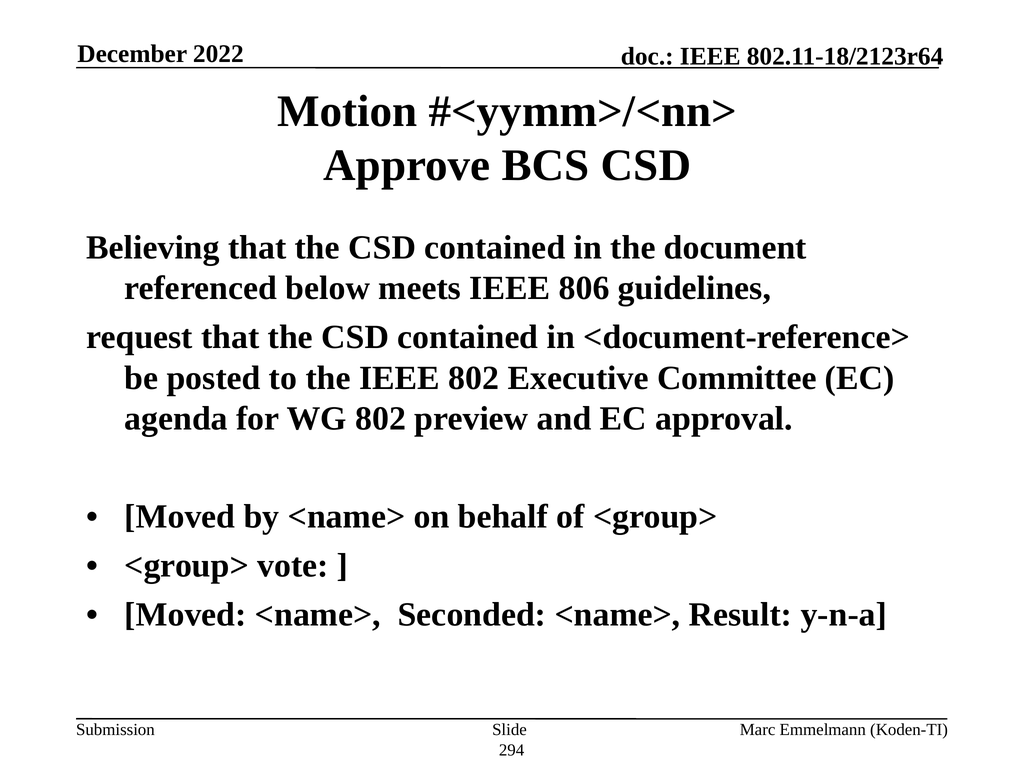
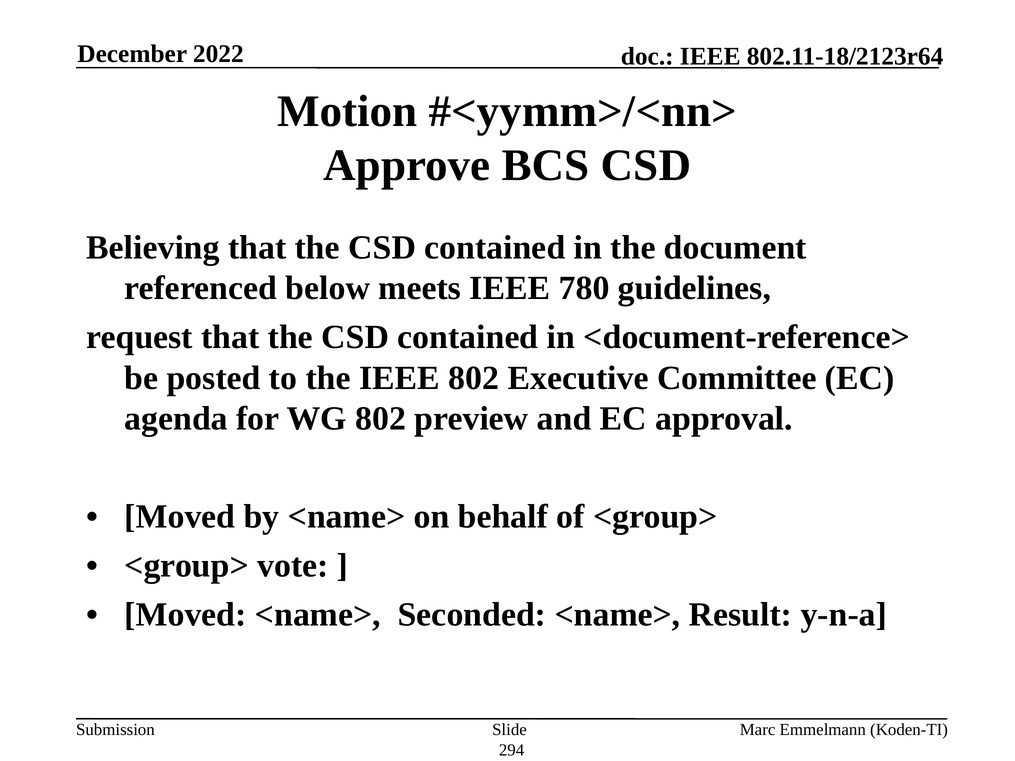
806: 806 -> 780 (584, 288)
